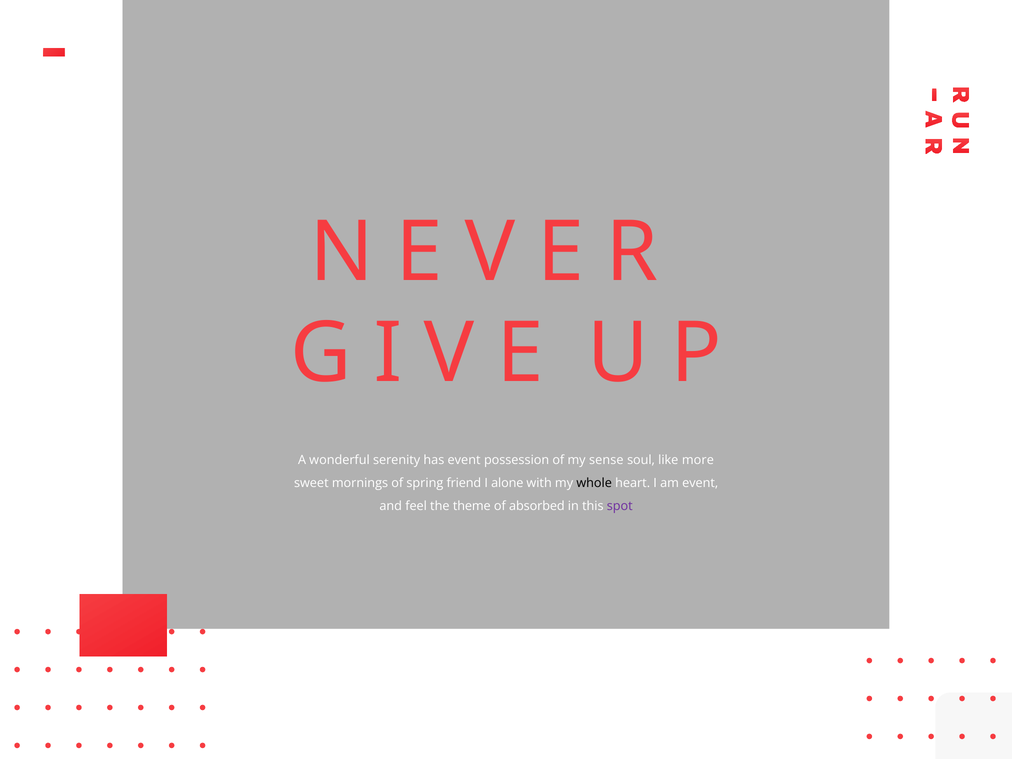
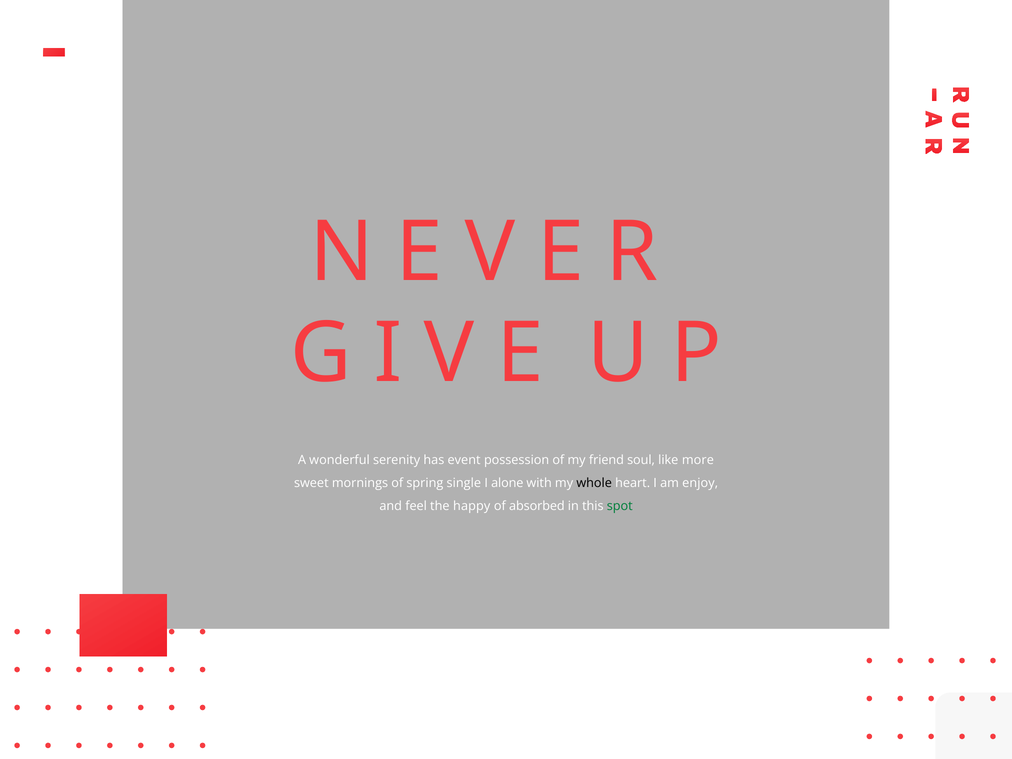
sense: sense -> friend (606, 460)
friend: friend -> single (464, 483)
am event: event -> enjoy (700, 483)
theme: theme -> happy (472, 506)
spot colour: purple -> green (620, 506)
